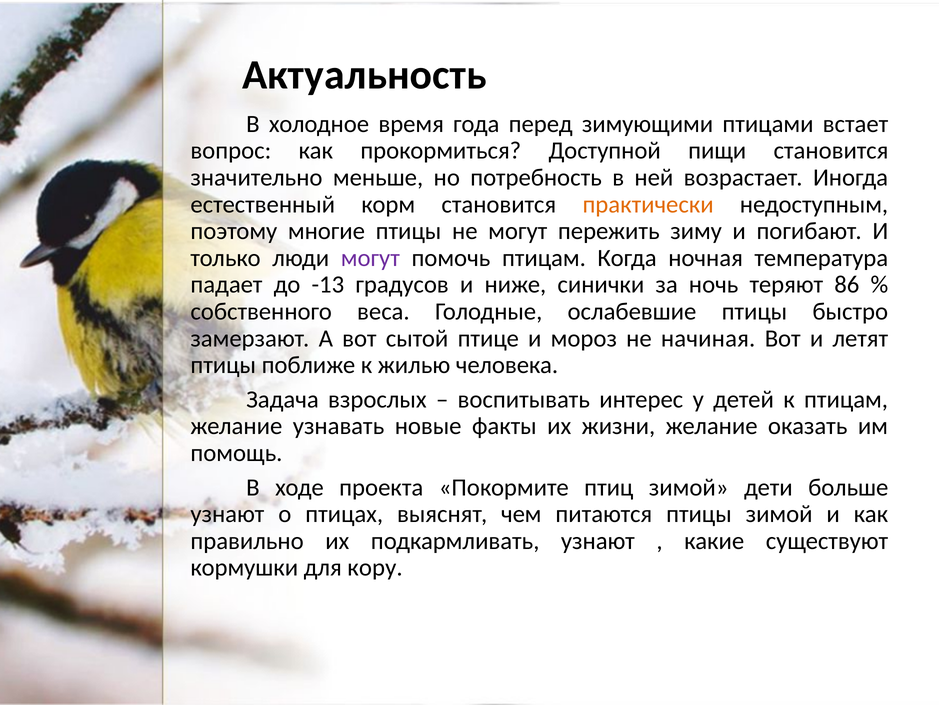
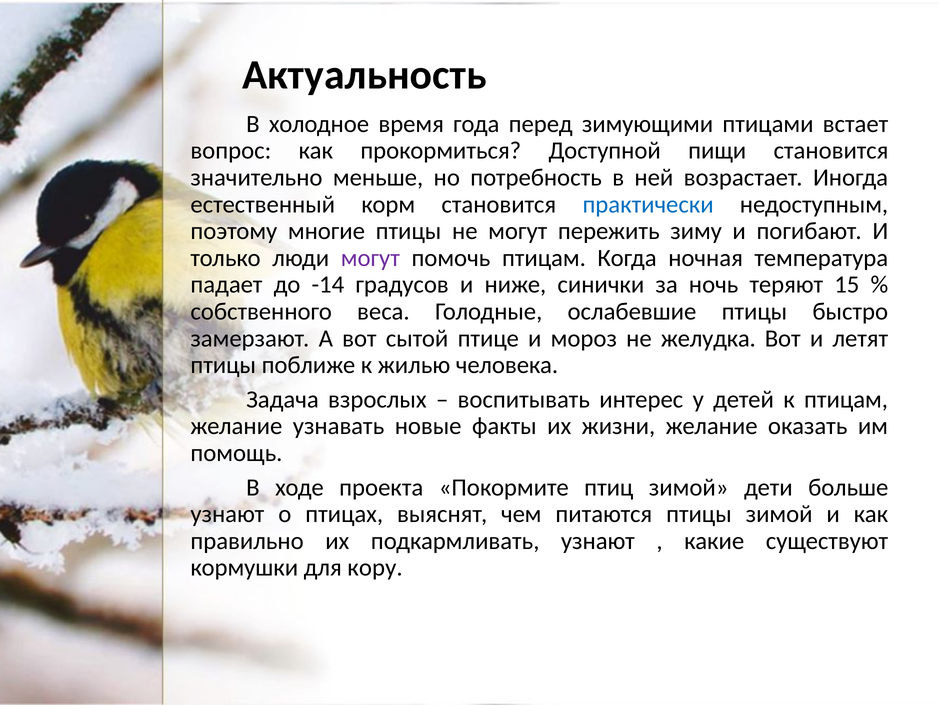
практически colour: orange -> blue (648, 204)
-13: -13 -> -14 (328, 284)
86: 86 -> 15 (847, 284)
начиная: начиная -> желудка (708, 338)
